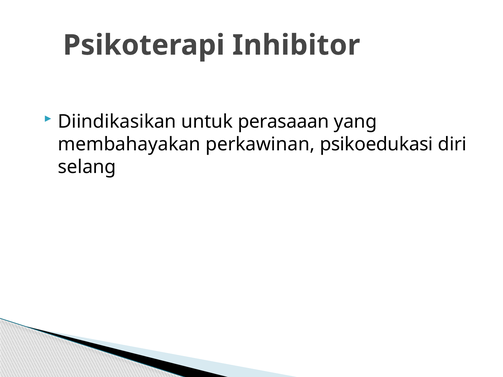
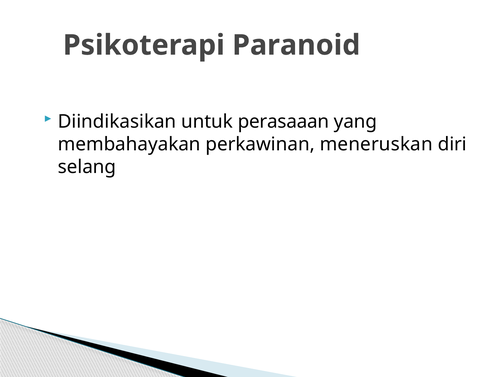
Inhibitor: Inhibitor -> Paranoid (296, 45)
psikoedukasi: psikoedukasi -> meneruskan (376, 144)
